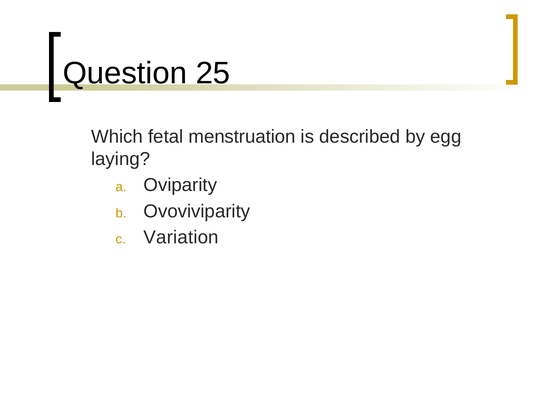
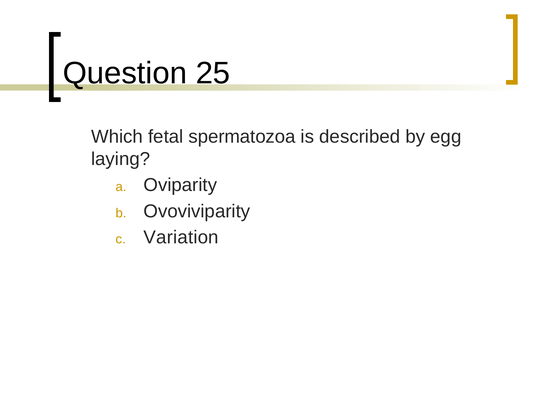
menstruation: menstruation -> spermatozoa (242, 137)
